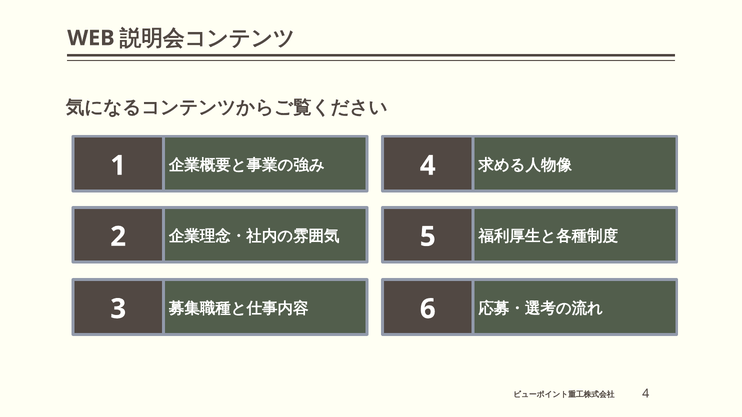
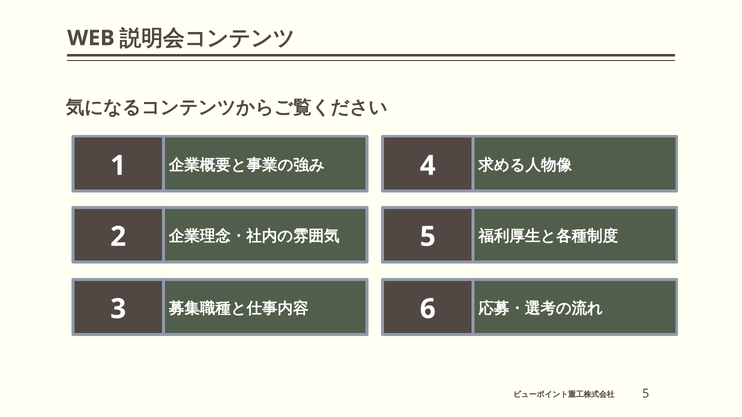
4: 4 -> 5 (646, 394)
